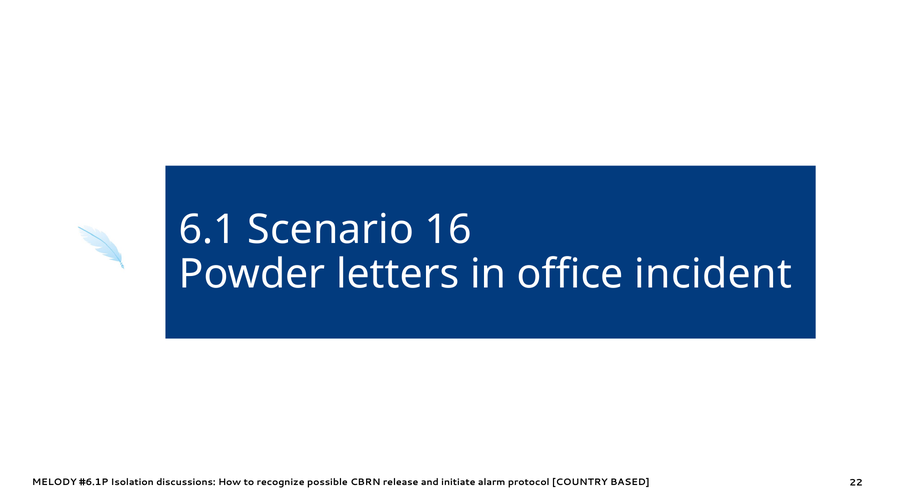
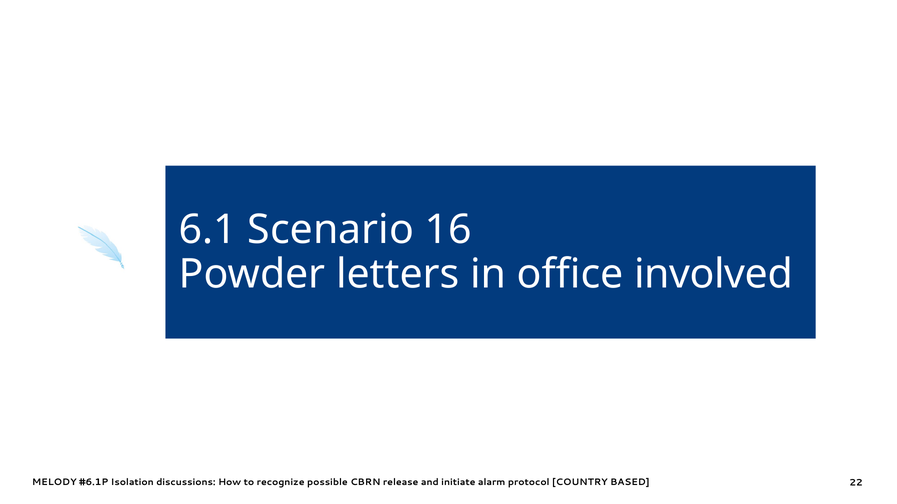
incident: incident -> involved (714, 274)
